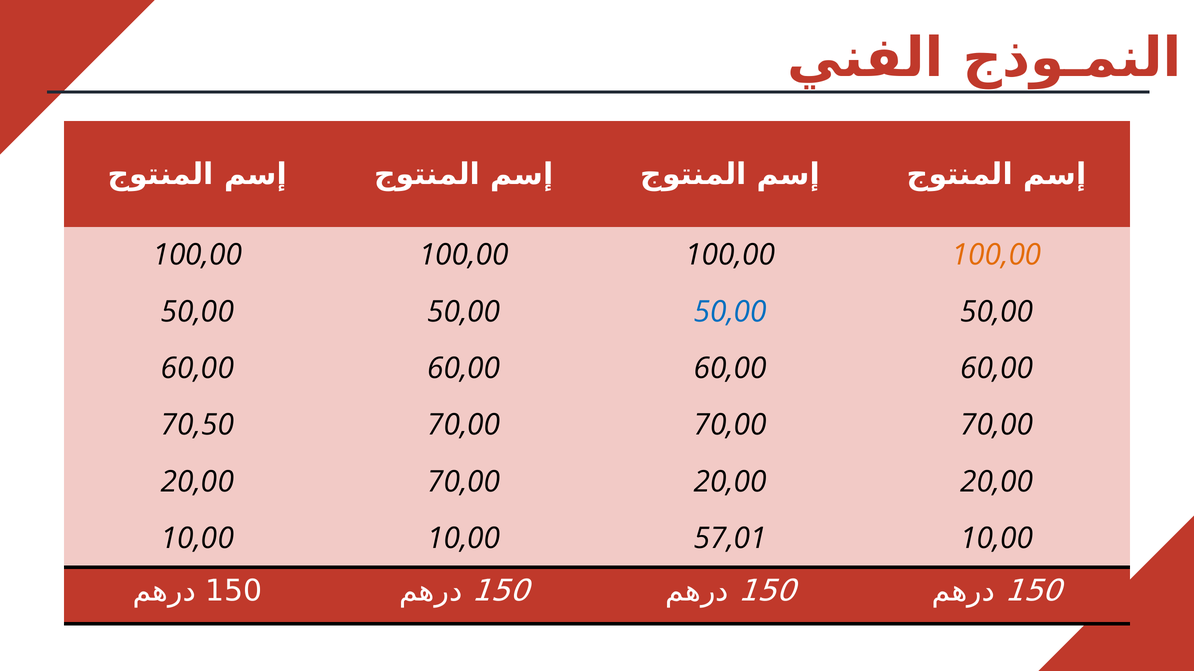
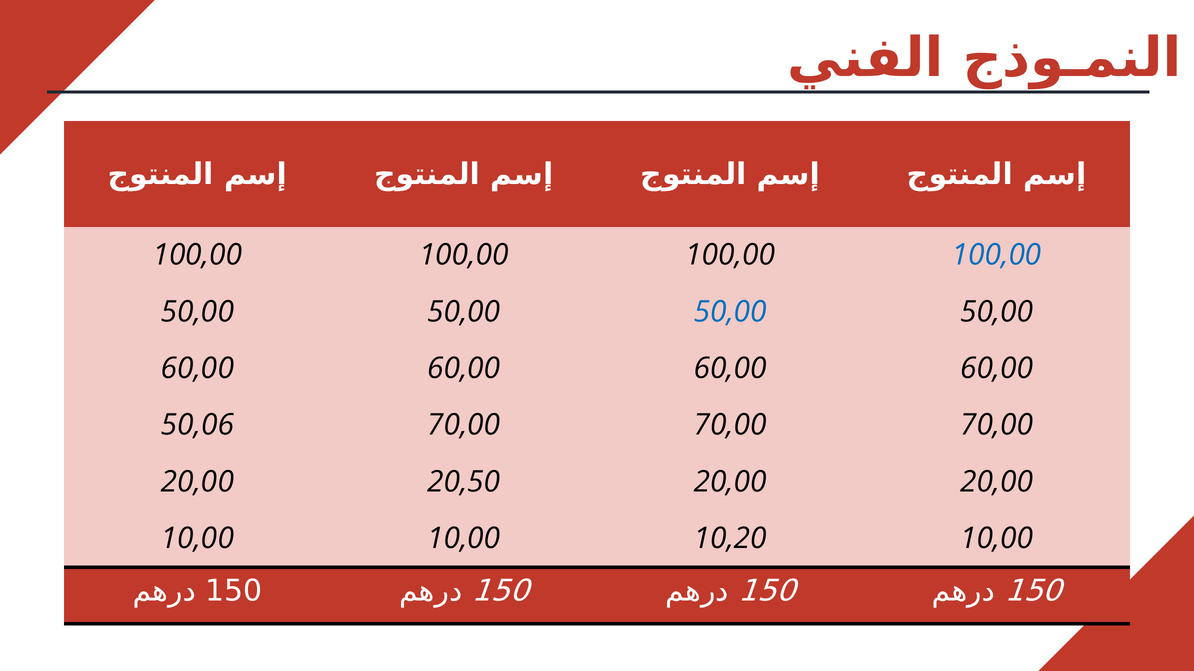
100,00 colour: orange -> blue (997, 255)
70,50: 70,50 -> 50,06 (197, 425)
20,00 70,00: 70,00 -> 20,50 (464, 482)
57,01: 57,01 -> 10,20 (730, 539)
